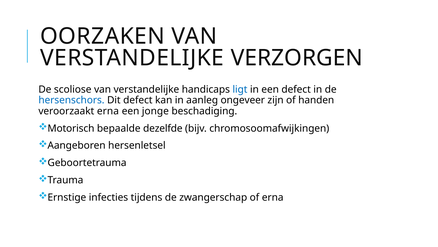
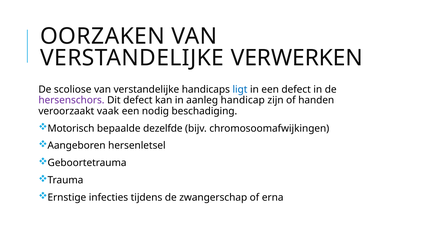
VERZORGEN: VERZORGEN -> VERWERKEN (297, 58)
hersenschors colour: blue -> purple (71, 100)
ongeveer: ongeveer -> handicap (243, 100)
veroorzaakt erna: erna -> vaak (108, 111)
jonge: jonge -> nodig (155, 111)
